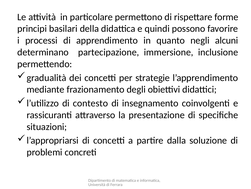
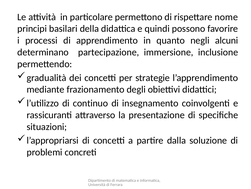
forme: forme -> nome (226, 17)
contesto: contesto -> continuo (91, 103)
